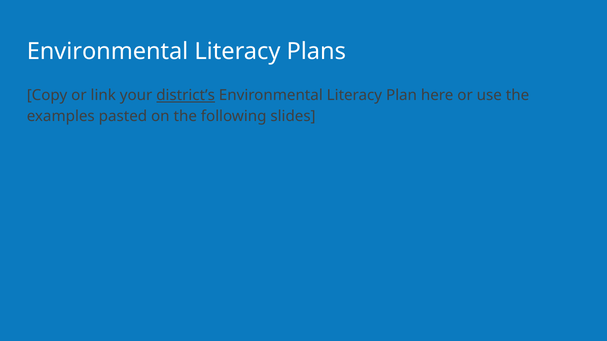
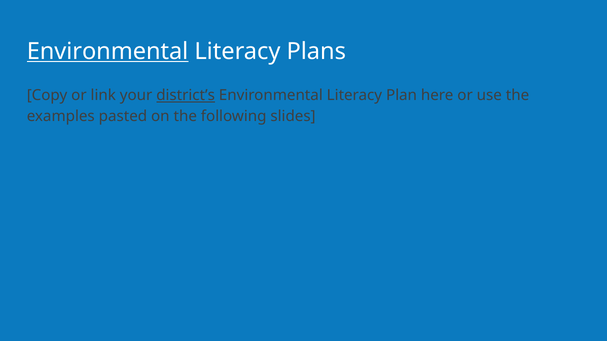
Environmental underline: none -> present (108, 51)
